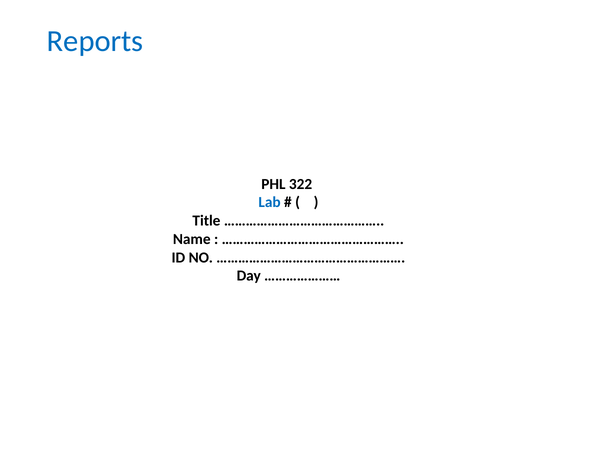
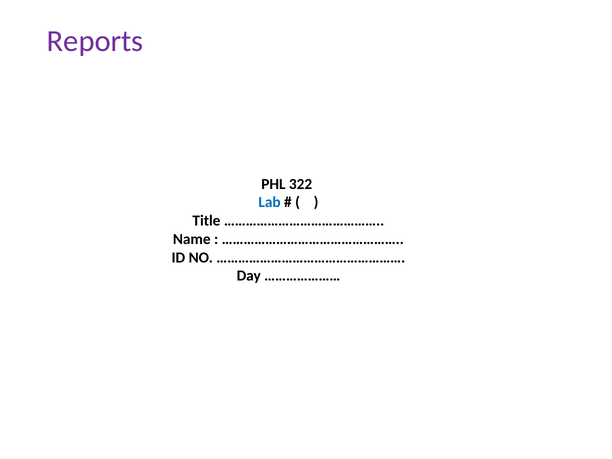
Reports colour: blue -> purple (95, 41)
